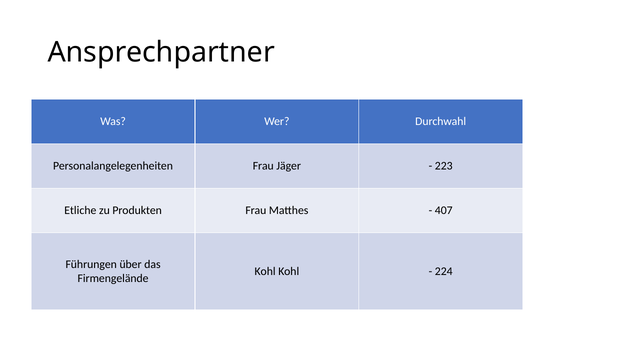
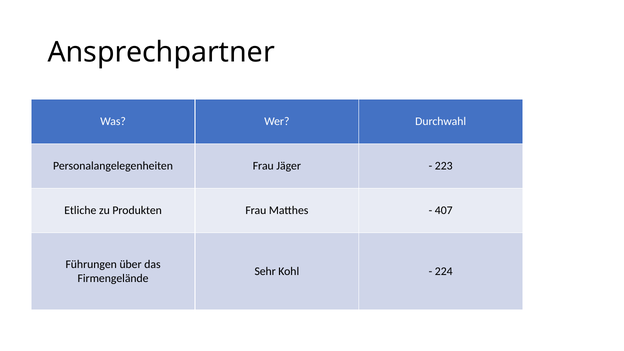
Kohl: Kohl -> Sehr (265, 271)
